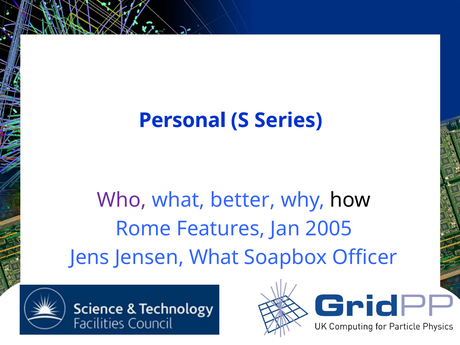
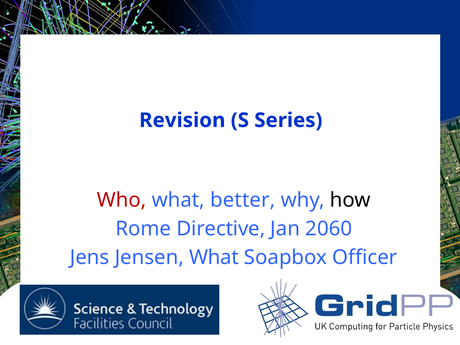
Personal: Personal -> Revision (182, 120)
Who colour: purple -> red (122, 200)
Features: Features -> Directive (221, 229)
2005: 2005 -> 2060 (329, 229)
